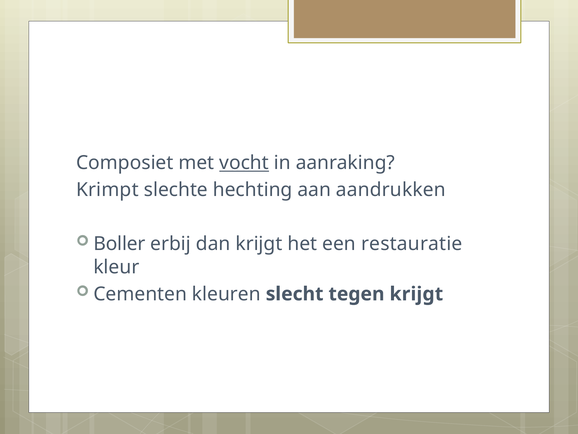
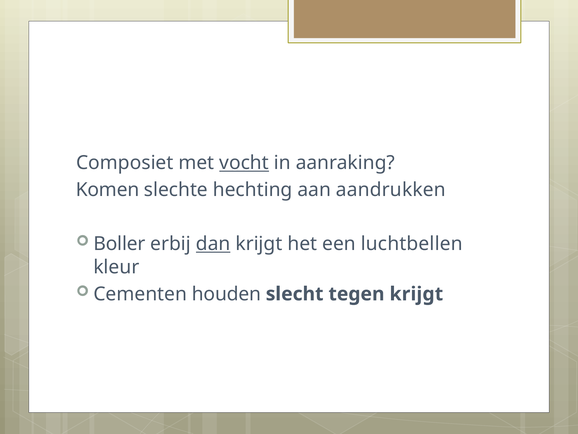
Krimpt: Krimpt -> Komen (108, 190)
dan underline: none -> present (213, 244)
restauratie: restauratie -> luchtbellen (412, 244)
kleuren: kleuren -> houden (226, 294)
